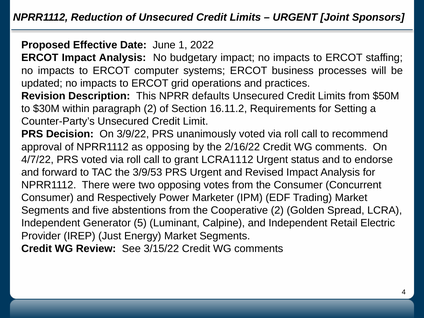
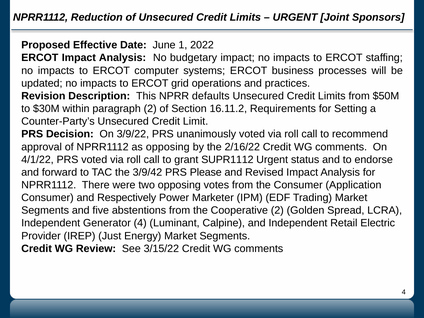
4/7/22: 4/7/22 -> 4/1/22 (37, 160)
LCRA1112: LCRA1112 -> SUPR1112 (227, 160)
3/9/53: 3/9/53 -> 3/9/42 (147, 172)
PRS Urgent: Urgent -> Please (206, 172)
Concurrent: Concurrent -> Application (354, 185)
Generator 5: 5 -> 4 (140, 223)
